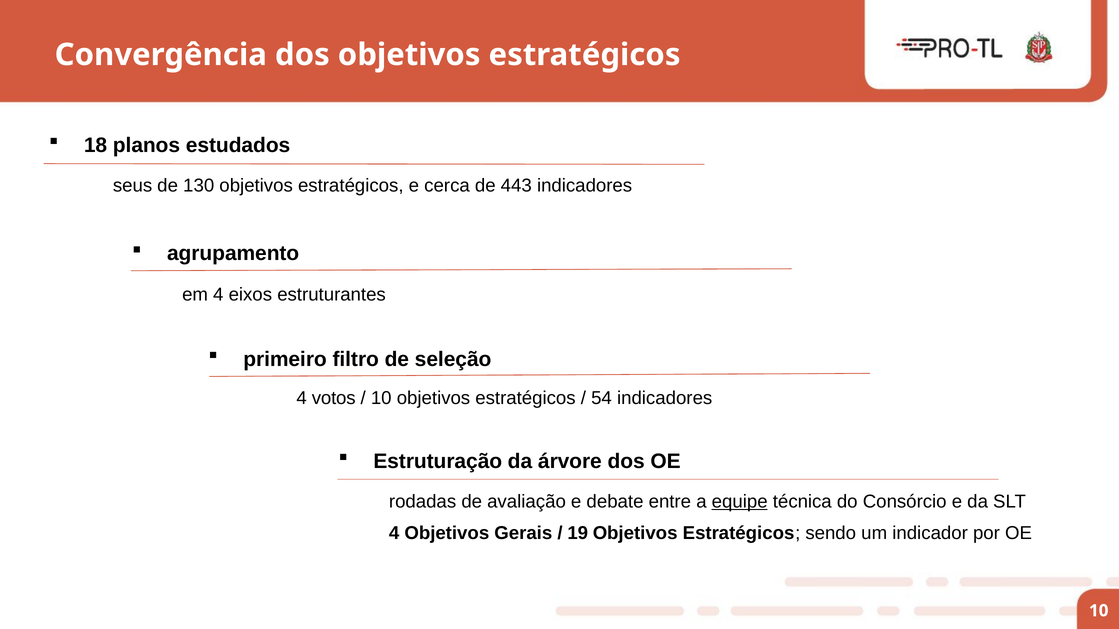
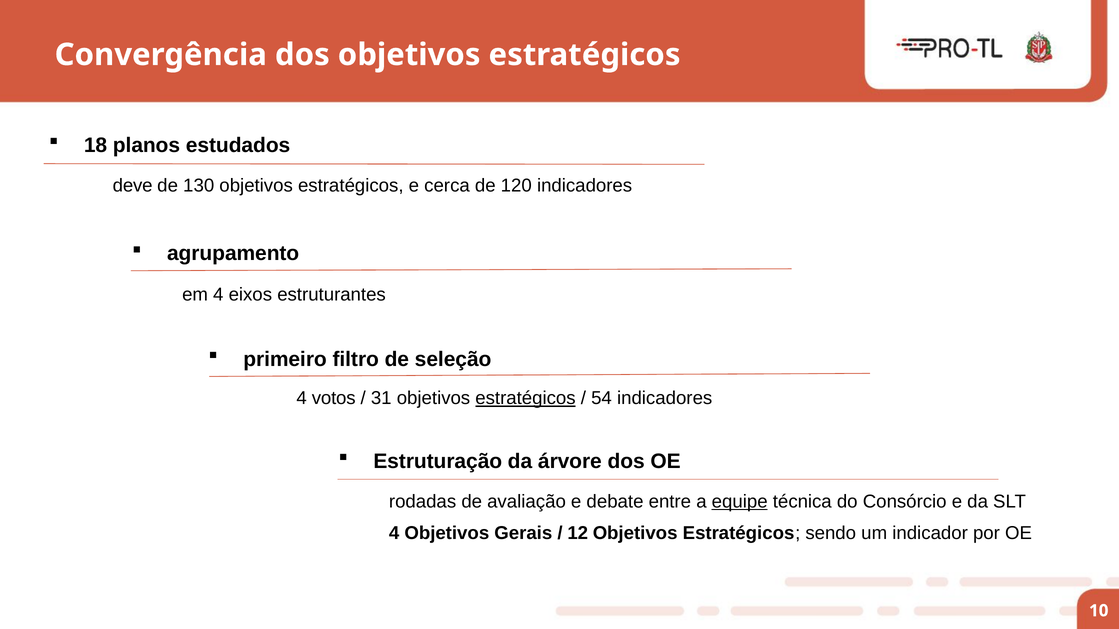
seus: seus -> deve (133, 186)
443: 443 -> 120 (516, 186)
10: 10 -> 31 (381, 398)
estratégicos underline: none -> present (525, 398)
19: 19 -> 12 (578, 534)
